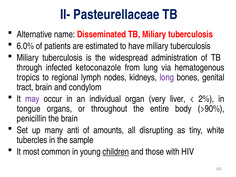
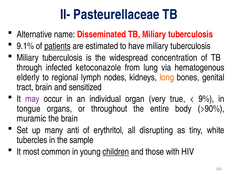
6.0%: 6.0% -> 9.1% (25, 46)
patients underline: none -> present (57, 46)
administration: administration -> concentration (174, 58)
tropics: tropics -> elderly (28, 77)
long colour: purple -> orange (167, 77)
condylom: condylom -> sensitized (85, 87)
liver: liver -> true (178, 99)
2%: 2% -> 9% (206, 99)
penicillin: penicillin -> muramic (32, 119)
amounts: amounts -> erythritol (109, 130)
